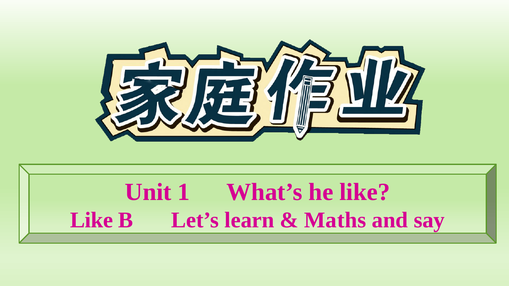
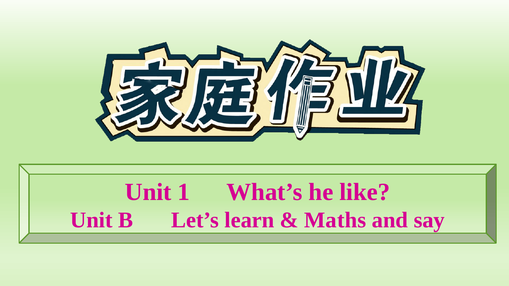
Like: Like -> Unit (91, 220)
